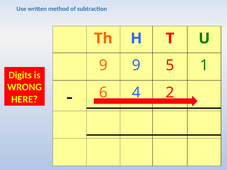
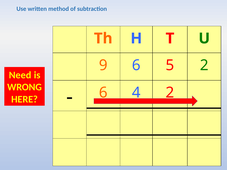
9 9: 9 -> 6 (136, 65)
5 1: 1 -> 2 (204, 65)
Digits: Digits -> Need (20, 75)
